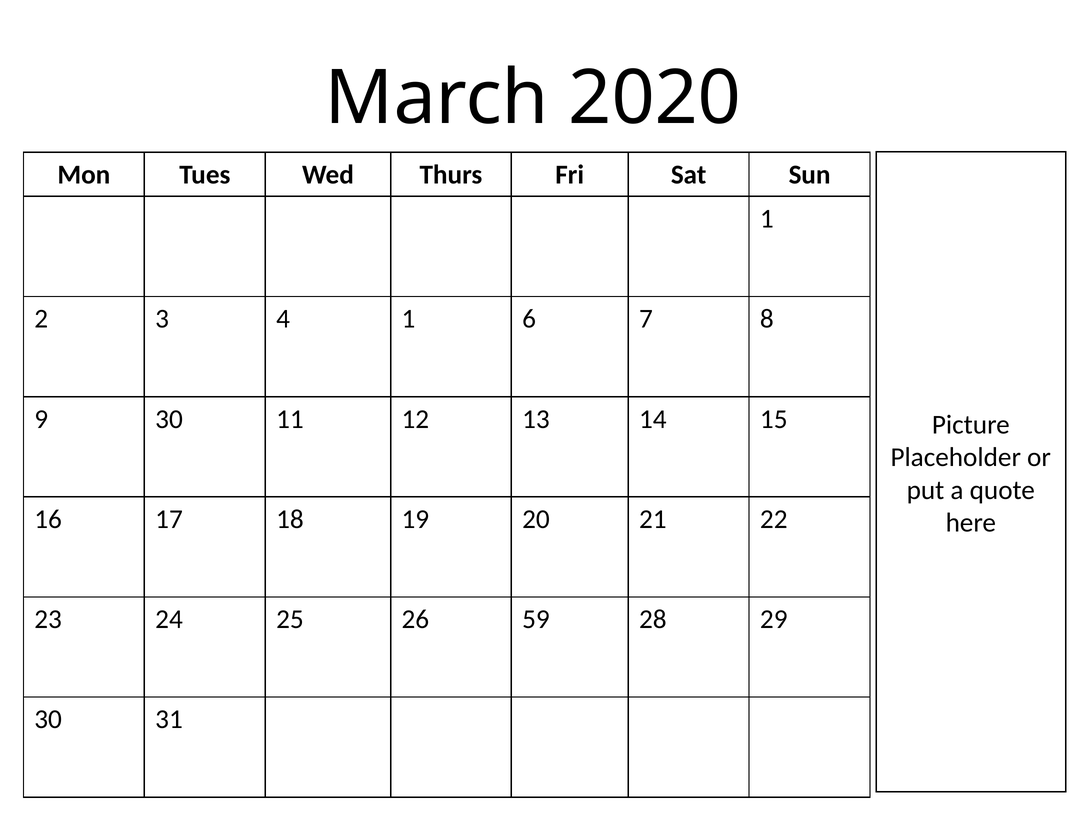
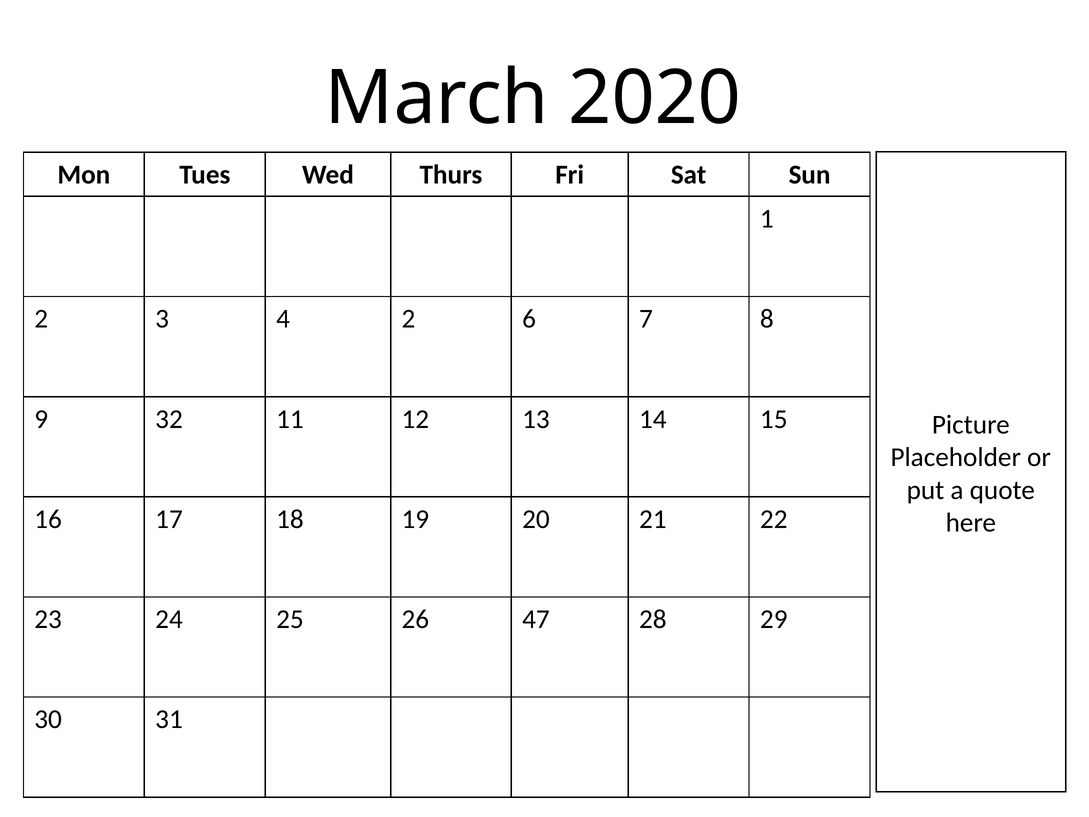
4 1: 1 -> 2 (408, 319)
9 30: 30 -> 32 (169, 419)
59: 59 -> 47 (536, 619)
